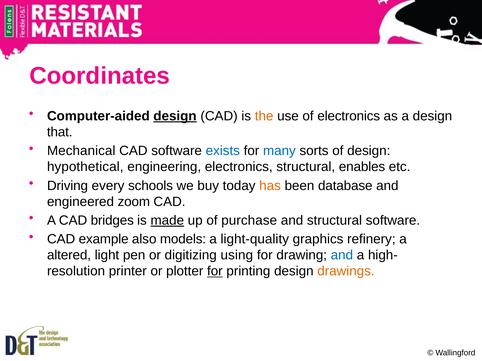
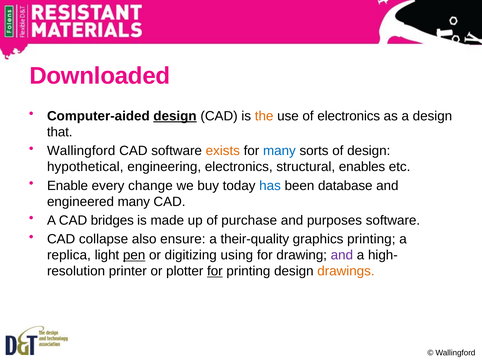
Coordinates: Coordinates -> Downloaded (100, 76)
Mechanical: Mechanical -> Wallingford (81, 151)
exists colour: blue -> orange (223, 151)
Driving: Driving -> Enable (68, 186)
schools: schools -> change (150, 186)
has colour: orange -> blue (270, 186)
engineered zoom: zoom -> many (134, 202)
made underline: present -> none (167, 221)
and structural: structural -> purposes (334, 221)
example: example -> collapse (104, 239)
models: models -> ensure (183, 239)
light-quality: light-quality -> their-quality (255, 239)
graphics refinery: refinery -> printing (371, 239)
altered: altered -> replica (69, 256)
pen underline: none -> present (134, 256)
and colour: blue -> purple (342, 256)
